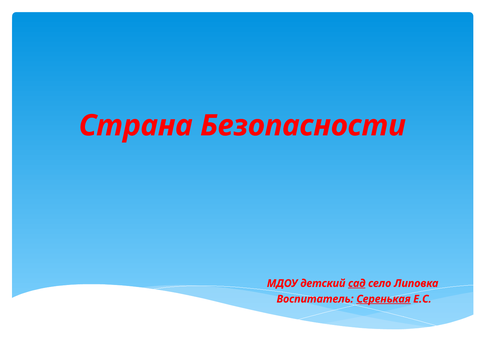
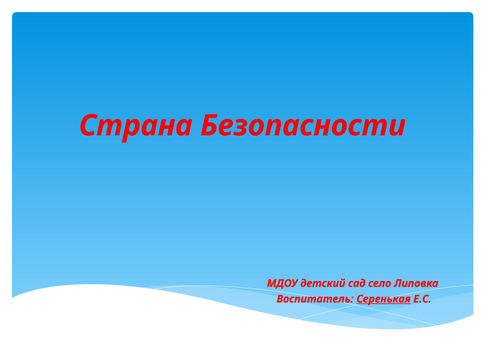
сад underline: present -> none (357, 283)
